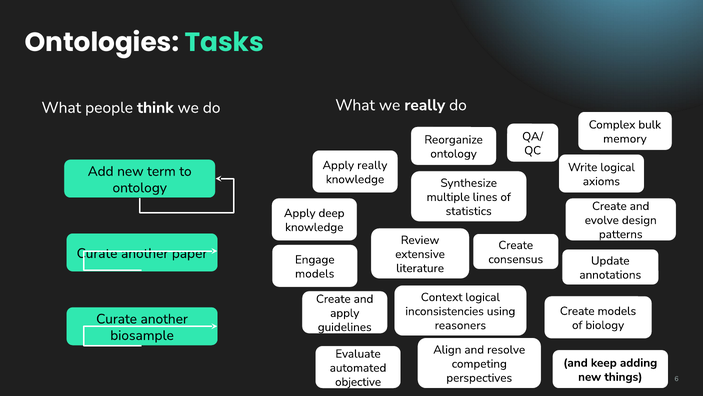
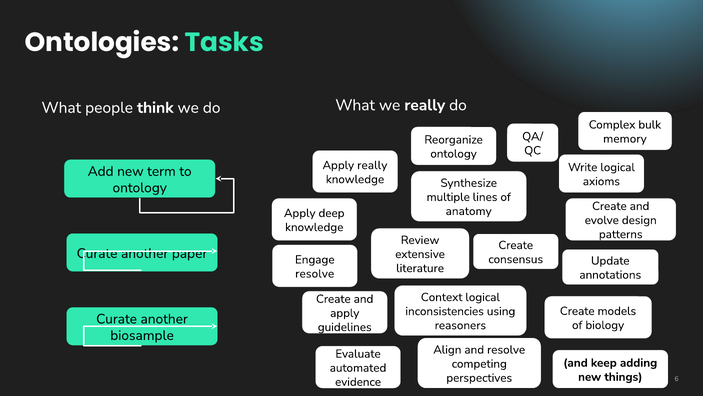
statistics: statistics -> anatomy (469, 211)
models: models -> resolve (315, 273)
objective: objective -> evidence (358, 381)
